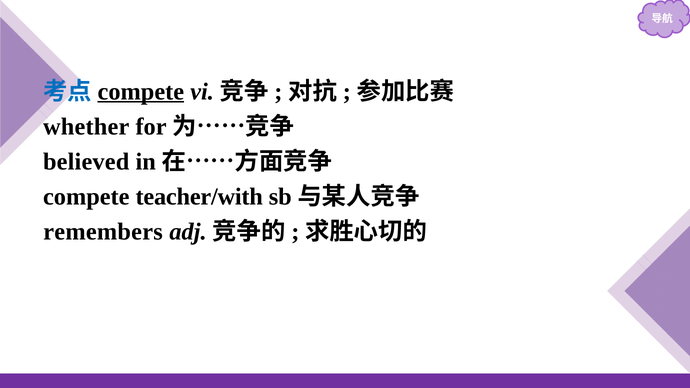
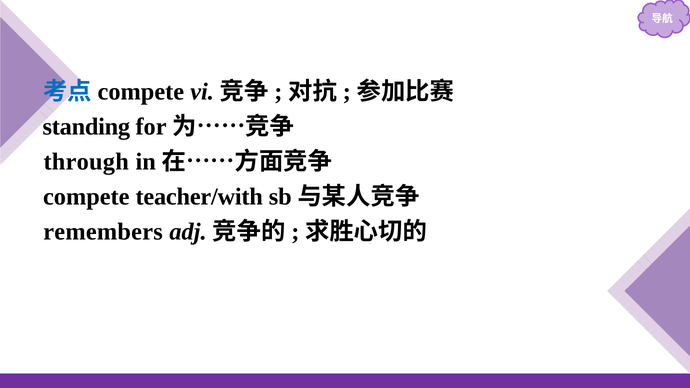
compete underline: present -> none (141, 92)
whether: whether -> standing (86, 127)
believed: believed -> through (86, 162)
